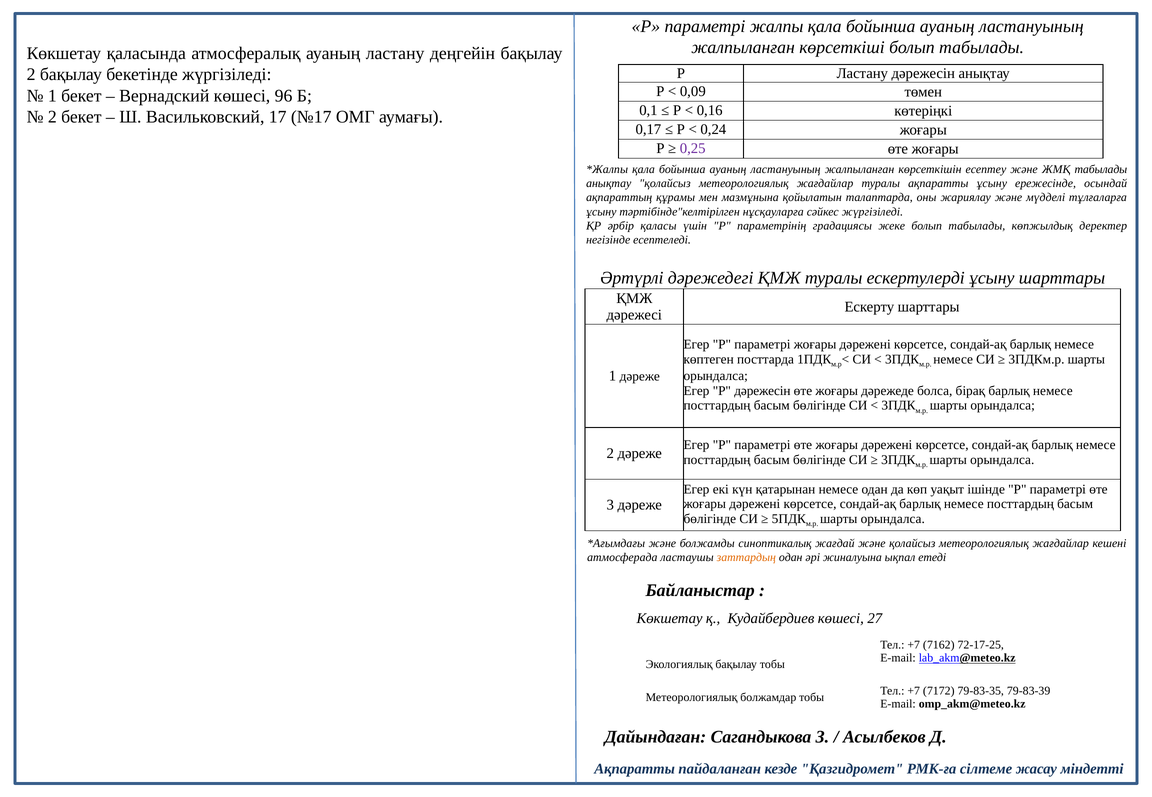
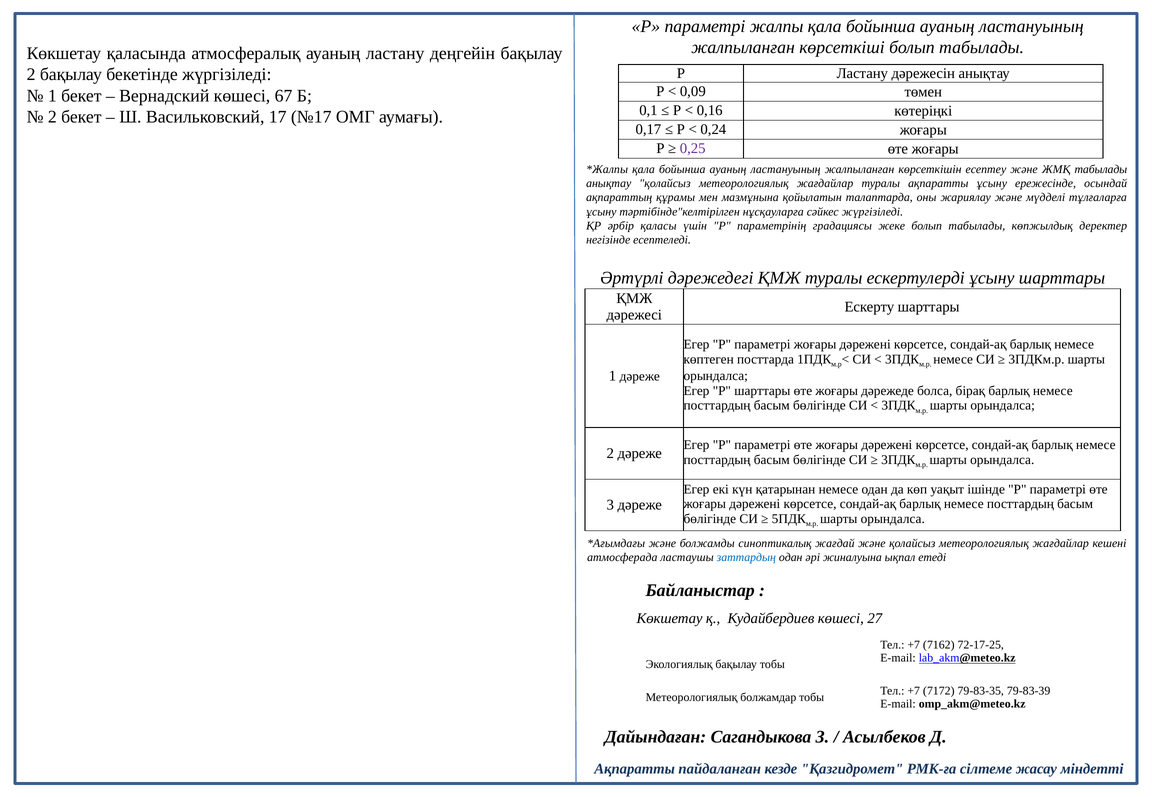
96: 96 -> 67 (284, 96)
P дәрежесін: дәрежесін -> шарттары (762, 391)
заттардың colour: orange -> blue (746, 558)
